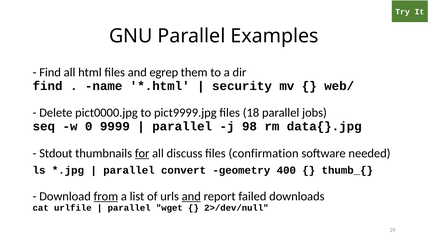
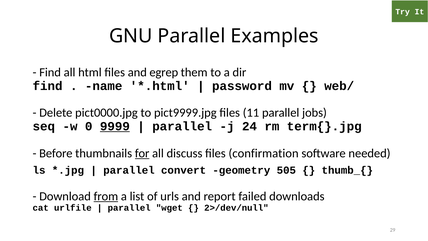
security: security -> password (242, 86)
18: 18 -> 11 (251, 113)
9999 underline: none -> present (115, 126)
98: 98 -> 24 (249, 126)
data{}.jpg: data{}.jpg -> term{}.jpg (324, 126)
Stdout: Stdout -> Before (56, 153)
400: 400 -> 505 (286, 170)
and underline: present -> none (191, 196)
